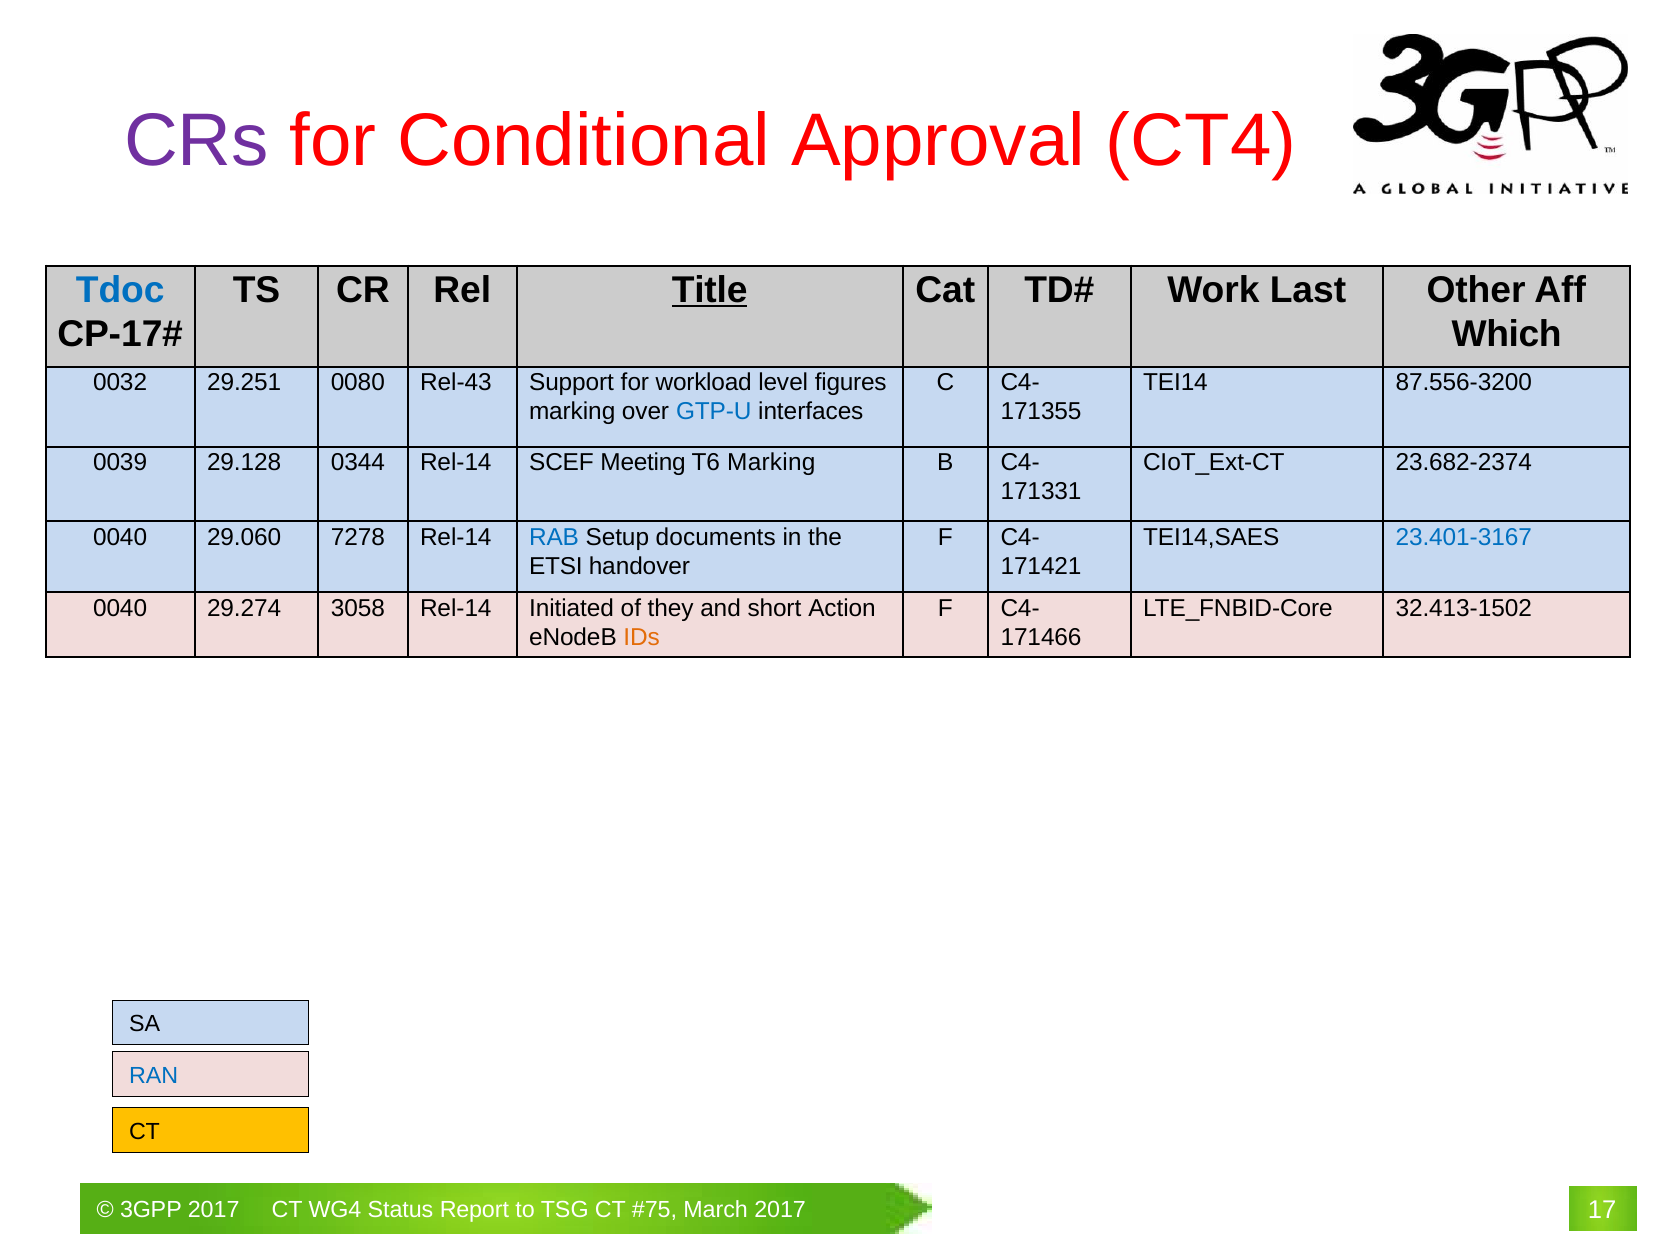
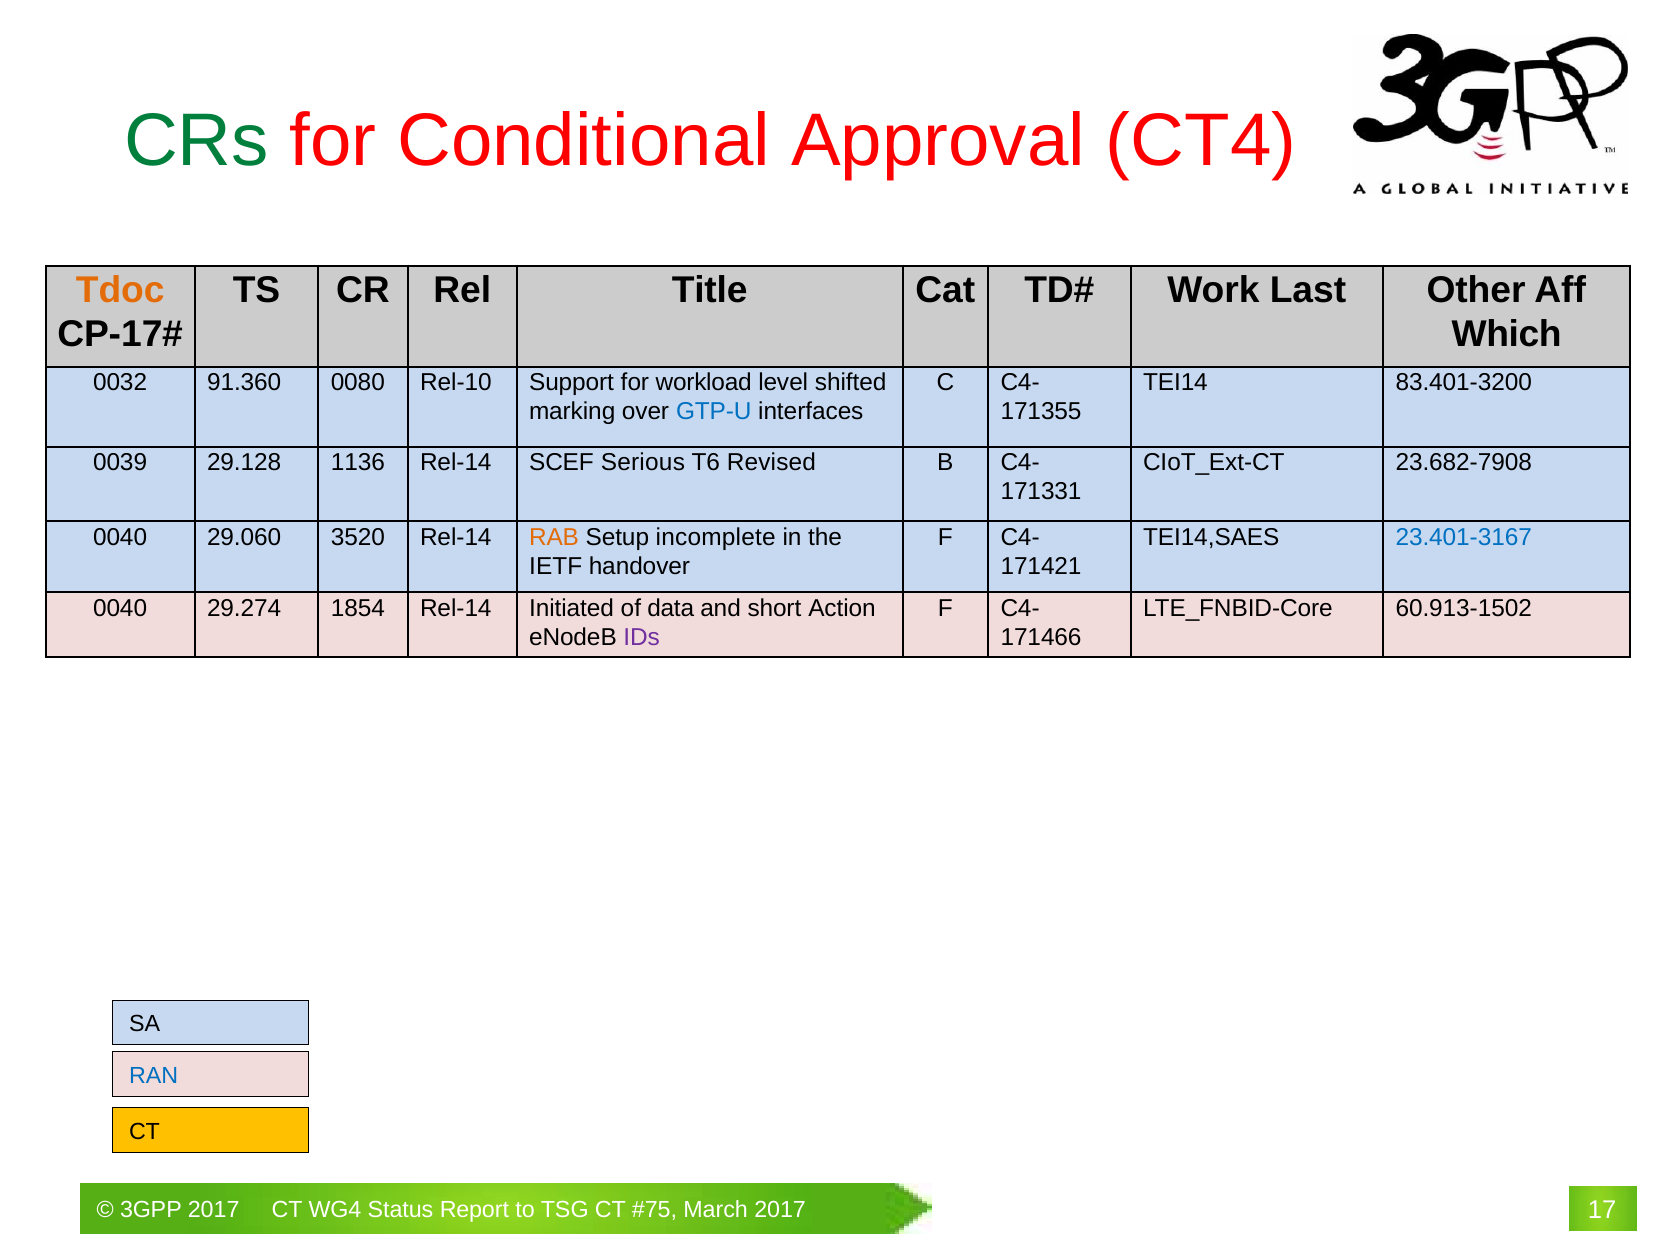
CRs colour: purple -> green (196, 140)
Tdoc colour: blue -> orange (120, 290)
Title underline: present -> none (710, 290)
29.251: 29.251 -> 91.360 (244, 382)
Rel-43: Rel-43 -> Rel-10 (456, 382)
figures: figures -> shifted (851, 382)
87.556-3200: 87.556-3200 -> 83.401-3200 (1464, 382)
0344: 0344 -> 1136 (358, 463)
Meeting: Meeting -> Serious (643, 463)
T6 Marking: Marking -> Revised (771, 463)
23.682-2374: 23.682-2374 -> 23.682-7908 (1464, 463)
7278: 7278 -> 3520 (358, 537)
RAB colour: blue -> orange (554, 537)
documents: documents -> incomplete (716, 537)
ETSI: ETSI -> IETF (556, 566)
3058: 3058 -> 1854 (358, 608)
they: they -> data (671, 608)
32.413-1502: 32.413-1502 -> 60.913-1502 (1464, 608)
IDs colour: orange -> purple (642, 637)
